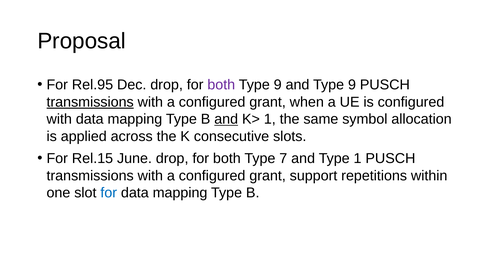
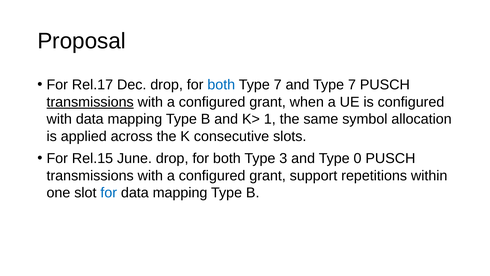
Rel.95: Rel.95 -> Rel.17 (93, 85)
both colour: purple -> blue (221, 85)
9: 9 -> 7 (278, 85)
and Type 9: 9 -> 7 (352, 85)
and underline: present -> none (226, 119)
7: 7 -> 3 (283, 158)
Type 1: 1 -> 0 (358, 158)
